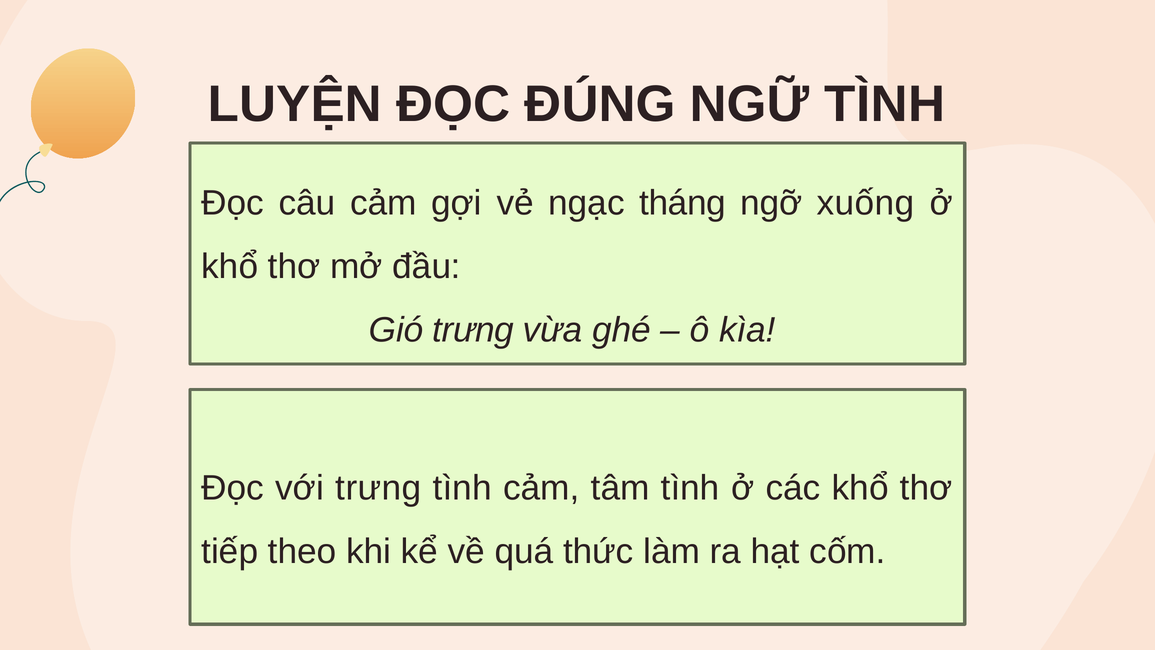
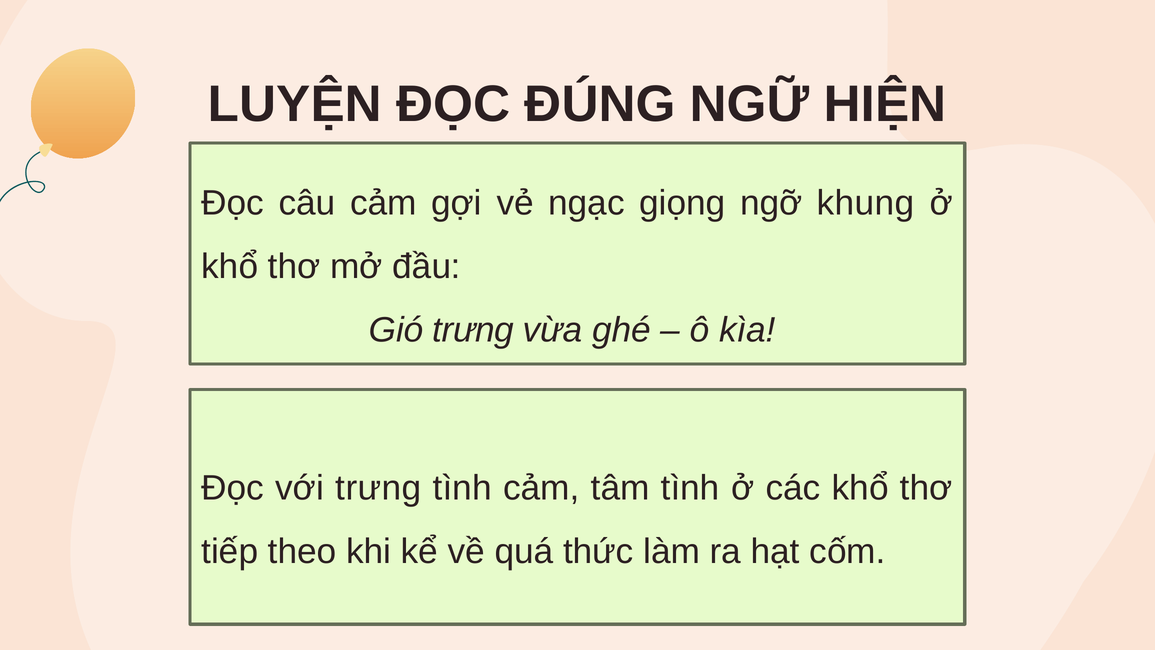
NGỮ TÌNH: TÌNH -> HIỆN (885, 104)
tháng: tháng -> giọng (682, 203)
xuống: xuống -> khung (866, 203)
